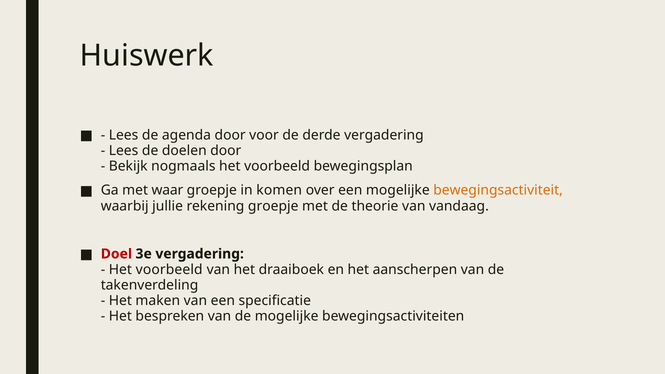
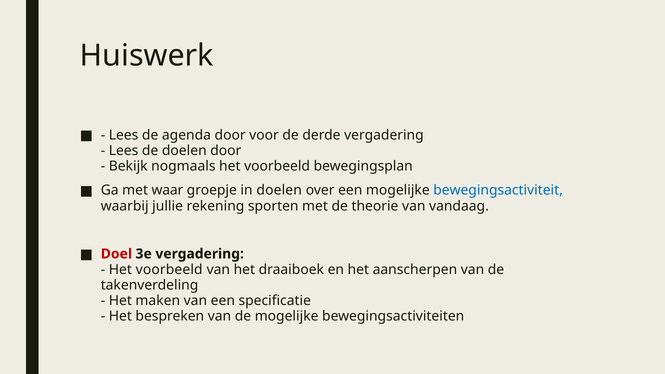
in komen: komen -> doelen (279, 190)
bewegingsactiviteit colour: orange -> blue (498, 190)
rekening groepje: groepje -> sporten (273, 206)
